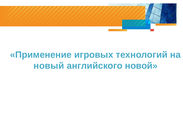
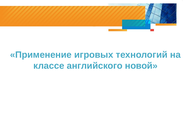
новый: новый -> классе (49, 66)
